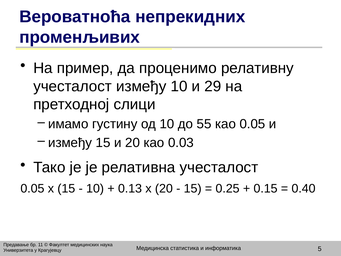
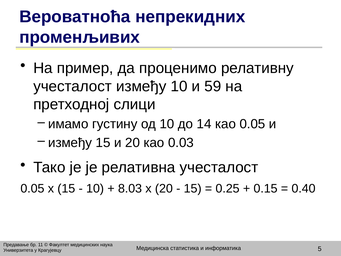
29: 29 -> 59 (213, 86)
55: 55 -> 14 (204, 124)
0.13: 0.13 -> 8.03 (130, 188)
